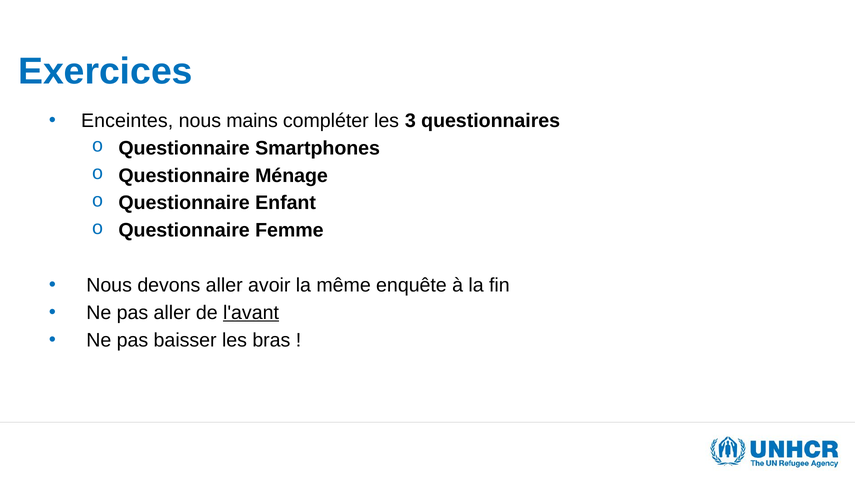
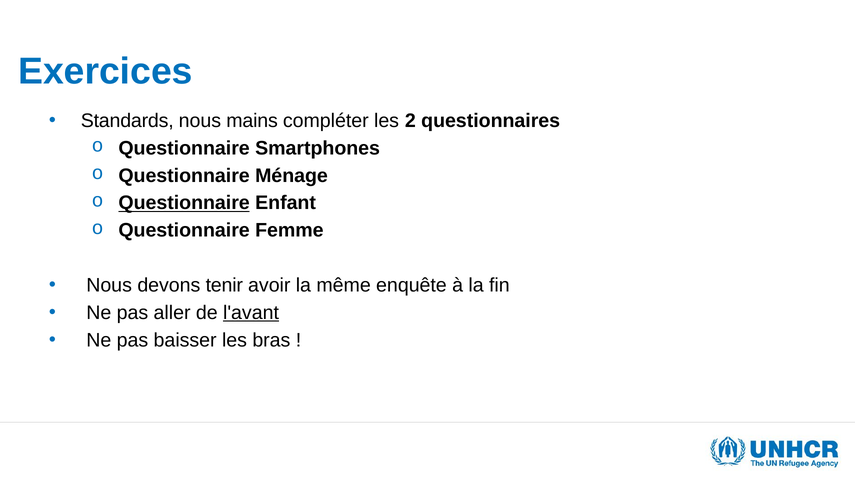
Enceintes: Enceintes -> Standards (127, 121)
3: 3 -> 2 (410, 121)
Questionnaire underline: none -> present (184, 203)
devons aller: aller -> tenir (224, 285)
